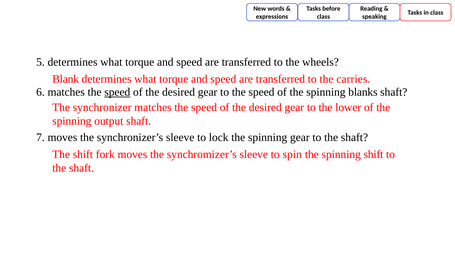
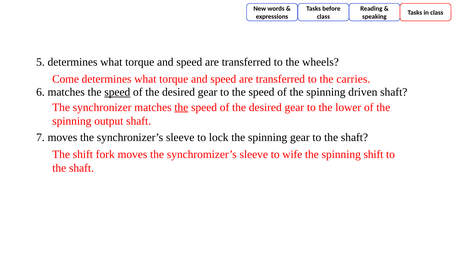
Blank: Blank -> Come (66, 79)
blanks: blanks -> driven (363, 92)
the underline: none -> present (181, 107)
spin: spin -> wife (292, 154)
